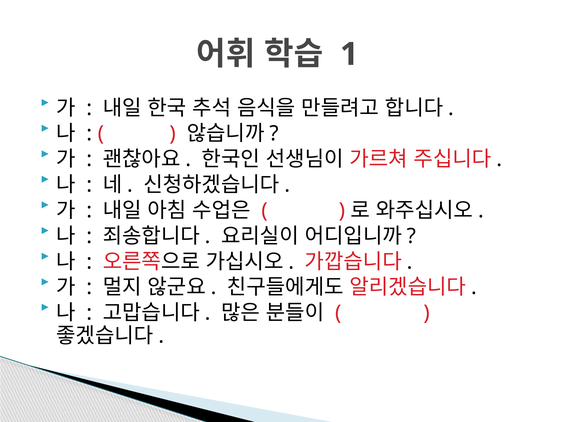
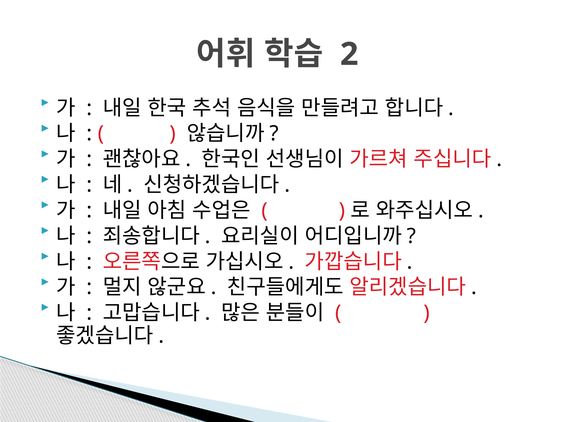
1: 1 -> 2 (349, 54)
